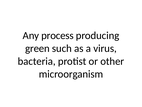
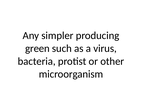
process: process -> simpler (57, 35)
